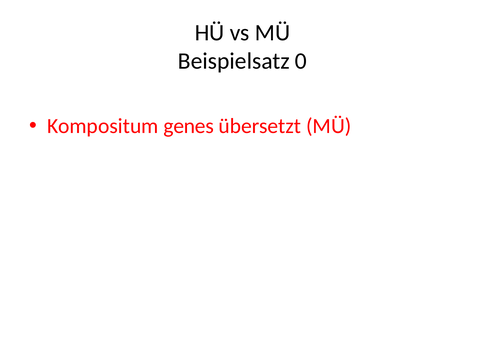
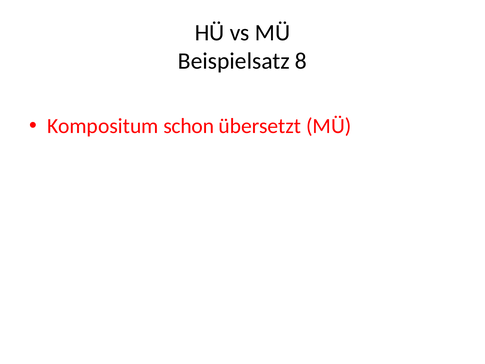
0: 0 -> 8 (301, 61)
genes: genes -> schon (189, 126)
